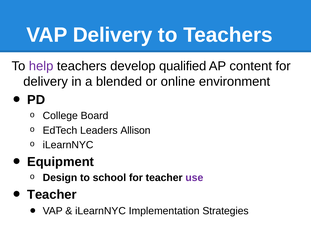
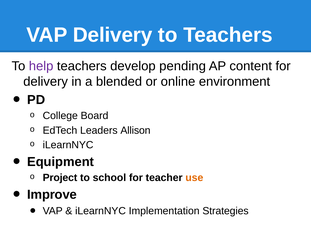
qualified: qualified -> pending (183, 66)
Design: Design -> Project (60, 177)
use colour: purple -> orange (194, 177)
Teacher: Teacher -> Improve (52, 194)
